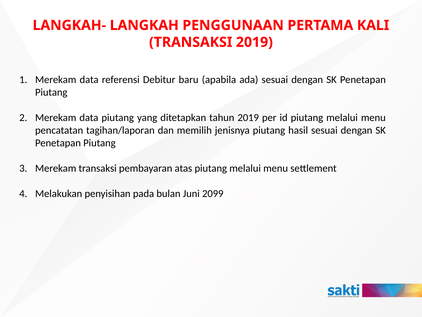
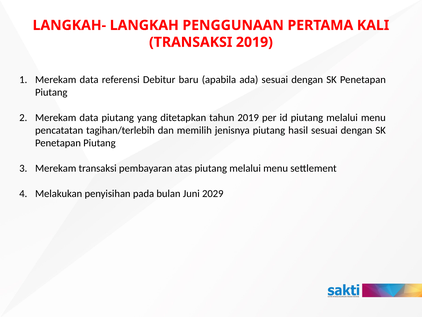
tagihan/laporan: tagihan/laporan -> tagihan/terlebih (120, 130)
2099: 2099 -> 2029 (213, 193)
